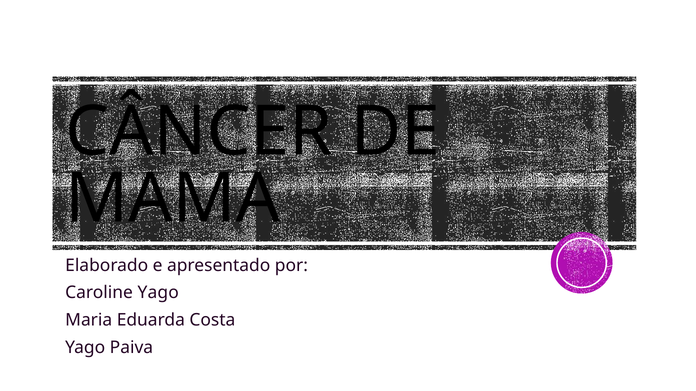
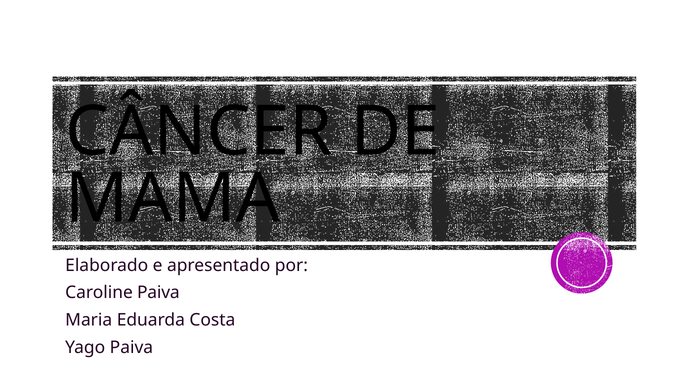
Caroline Yago: Yago -> Paiva (158, 293)
